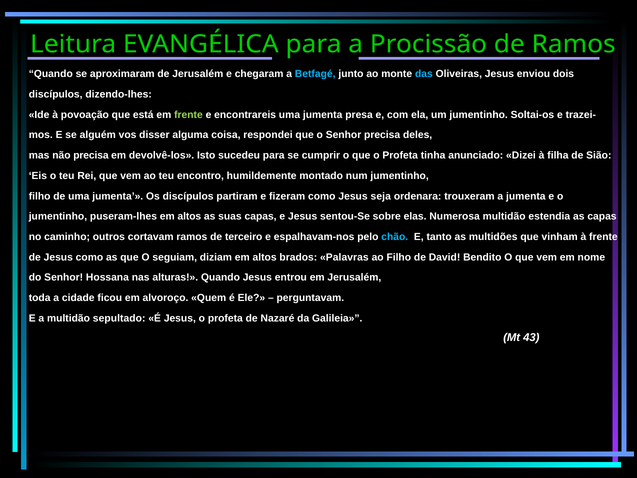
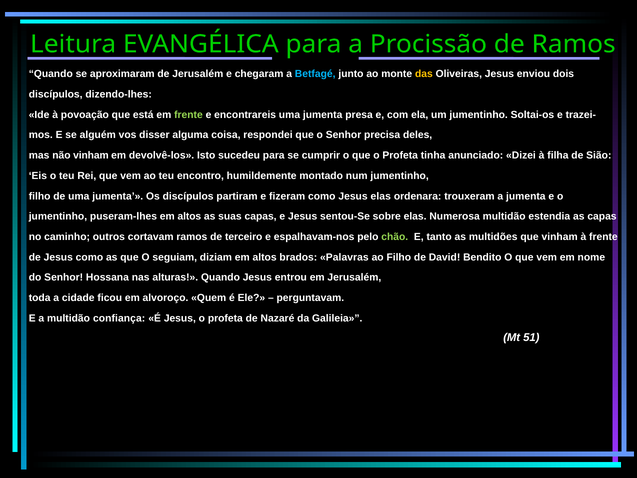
das colour: light blue -> yellow (424, 74)
não precisa: precisa -> vinham (91, 155)
Jesus seja: seja -> elas (381, 196)
chão colour: light blue -> light green (395, 237)
sepultado: sepultado -> confiança (119, 318)
43: 43 -> 51 (531, 337)
